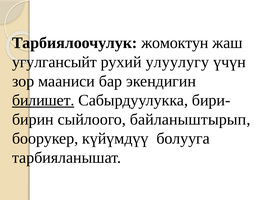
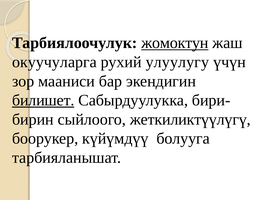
жомоктун underline: none -> present (175, 43)
угулгансыйт: угулгансыйт -> окуучуларга (54, 62)
байланыштырып: байланыштырып -> жеткиликтүүлүгү (190, 120)
